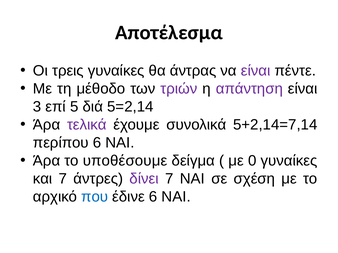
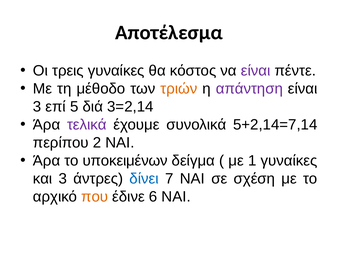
άντρας: άντρας -> κόστος (193, 71)
τριών colour: purple -> orange (179, 89)
5=2,14: 5=2,14 -> 3=2,14 (130, 107)
περίπου 6: 6 -> 2 (97, 143)
υποθέσουμε: υποθέσουμε -> υποκειμένων (125, 161)
0: 0 -> 1 (252, 161)
και 7: 7 -> 3 (63, 179)
δίνει colour: purple -> blue (144, 179)
που colour: blue -> orange (95, 197)
